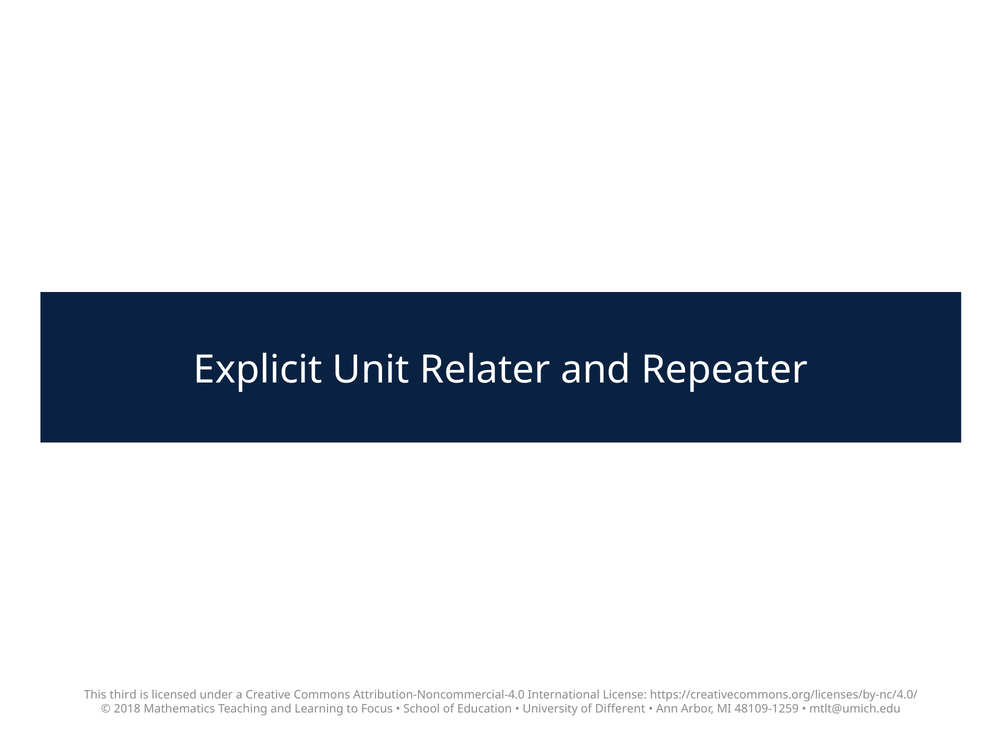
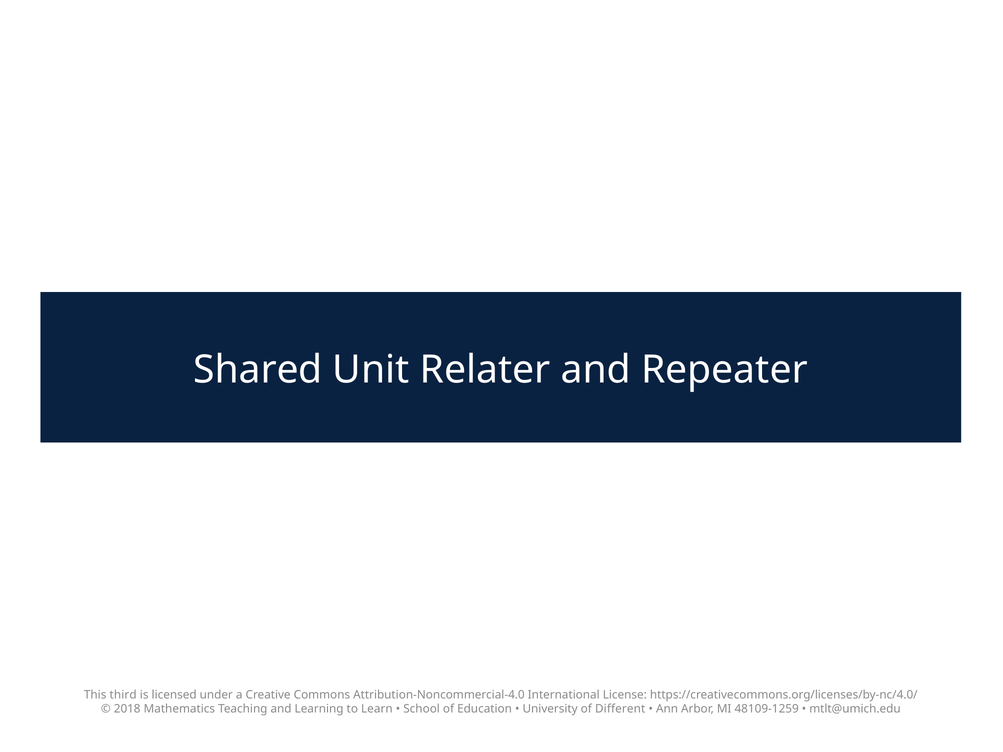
Explicit: Explicit -> Shared (258, 370)
Focus: Focus -> Learn (377, 709)
